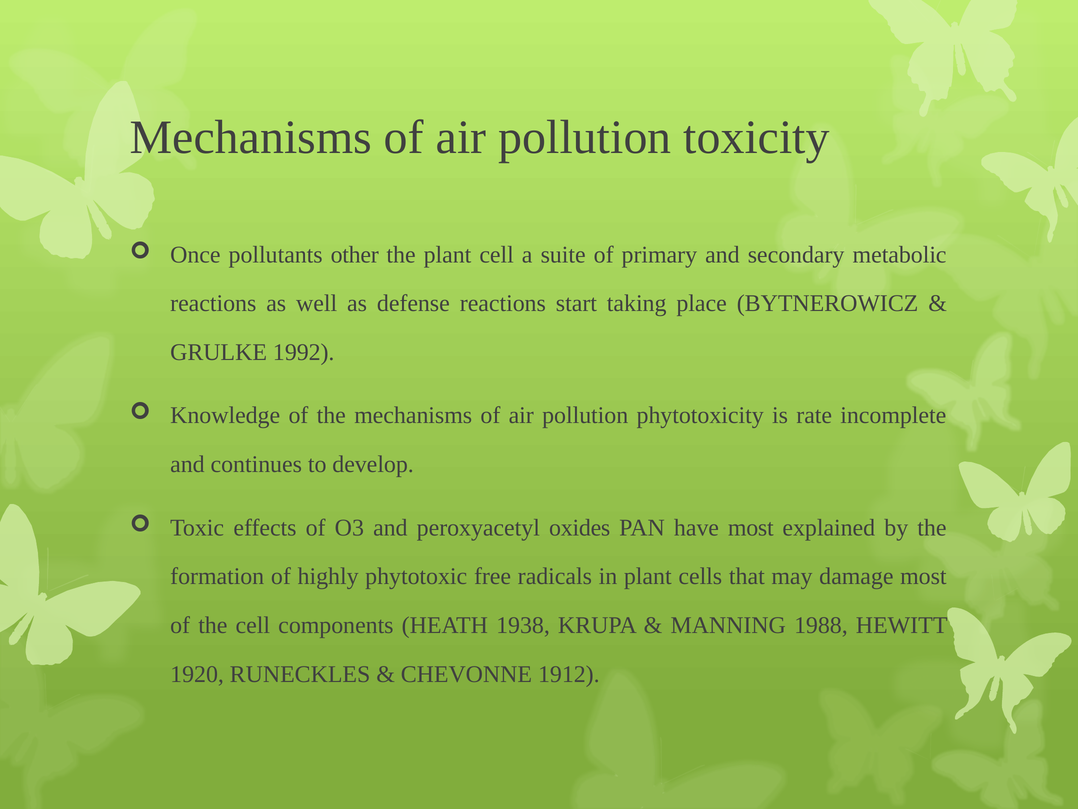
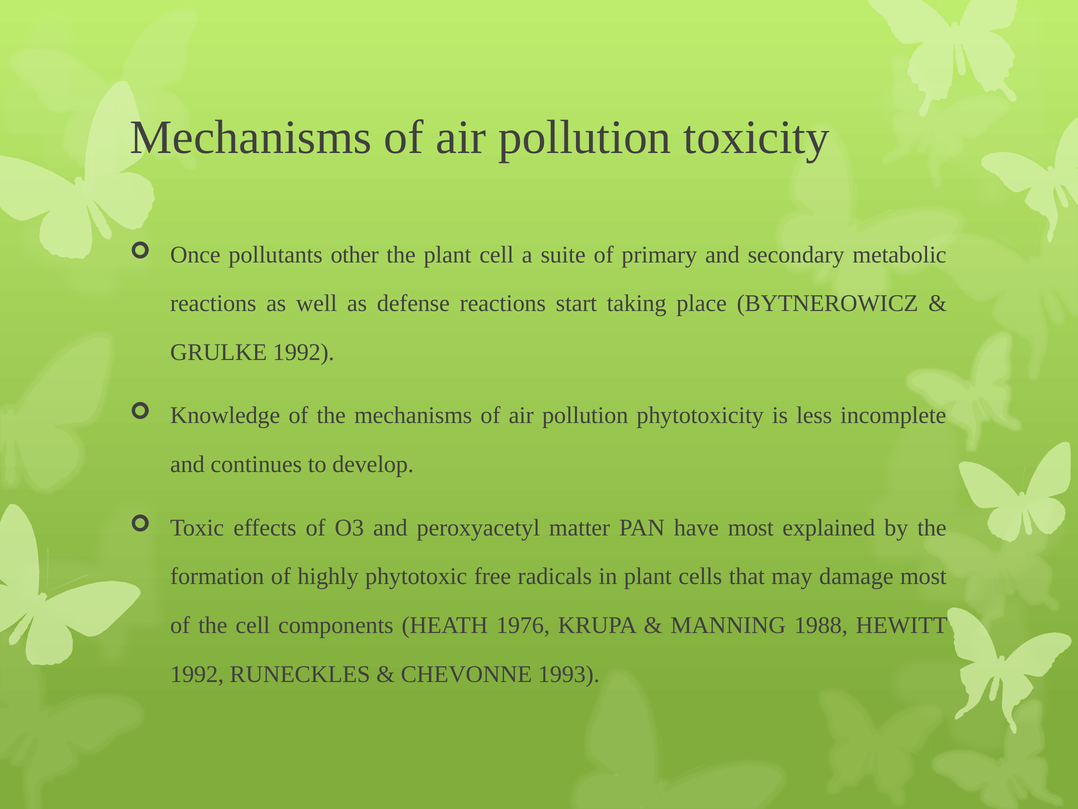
rate: rate -> less (814, 415)
oxides: oxides -> matter (580, 527)
1938: 1938 -> 1976 (523, 625)
1920: 1920 -> 1992 (197, 674)
1912: 1912 -> 1993 (569, 674)
